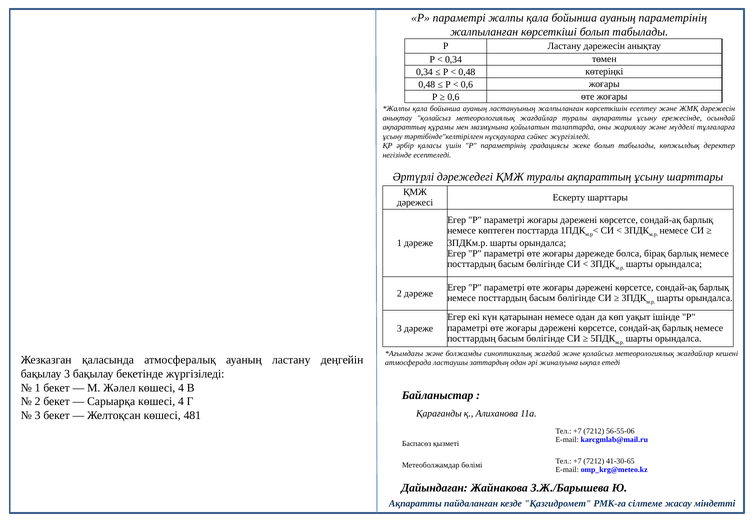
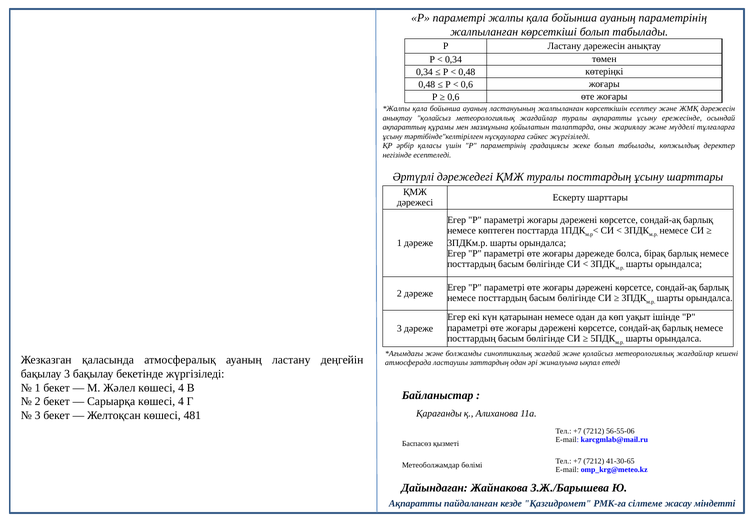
туралы ақпараттың: ақпараттың -> посттардың (599, 177)
